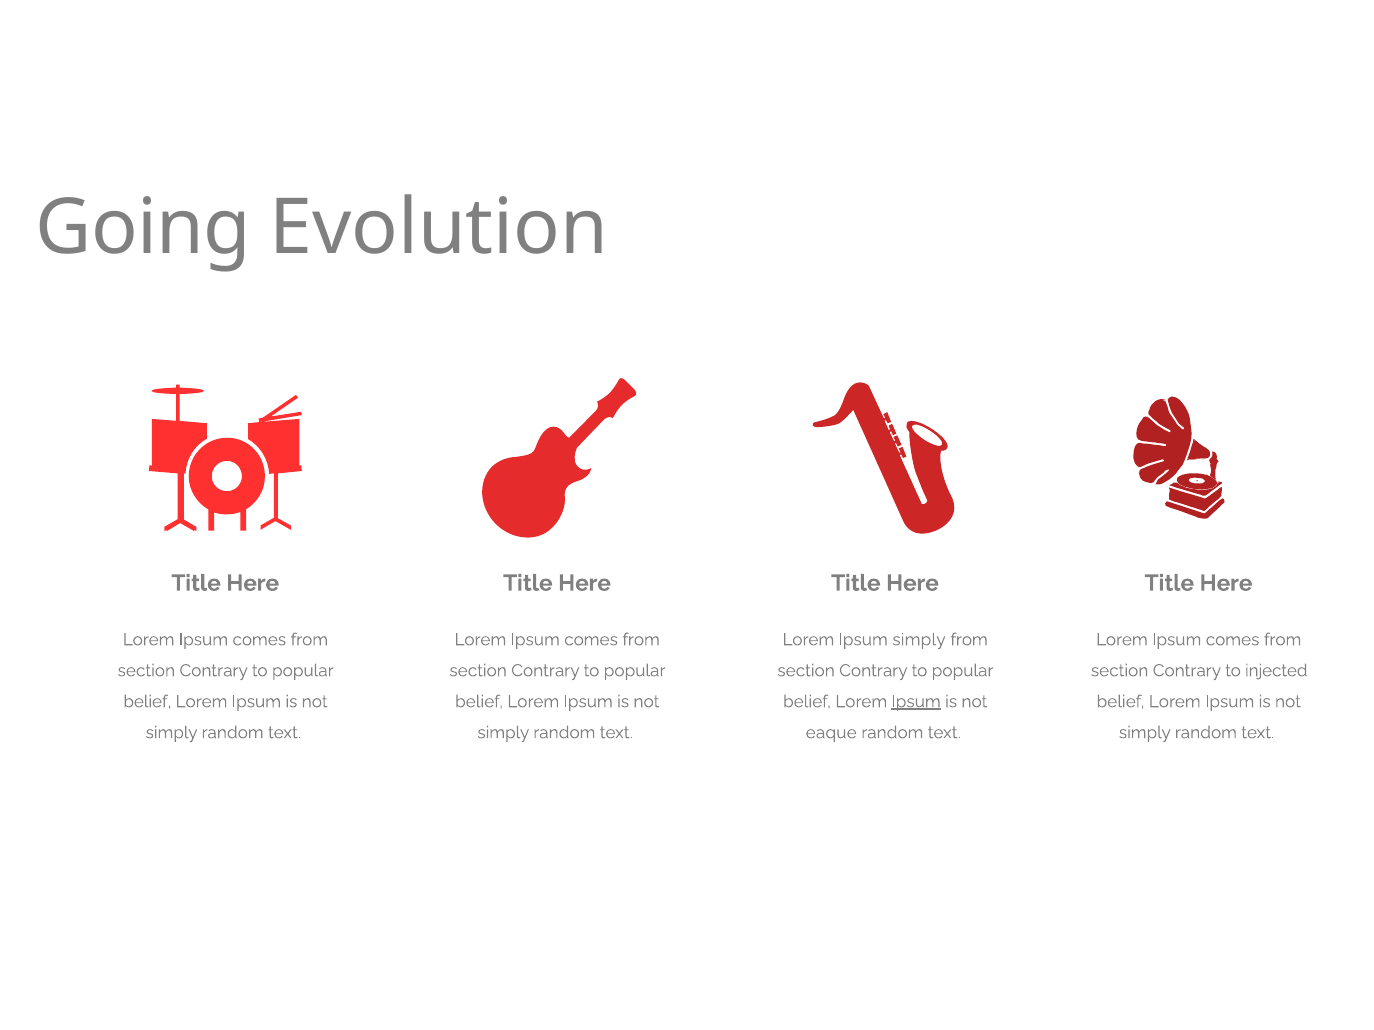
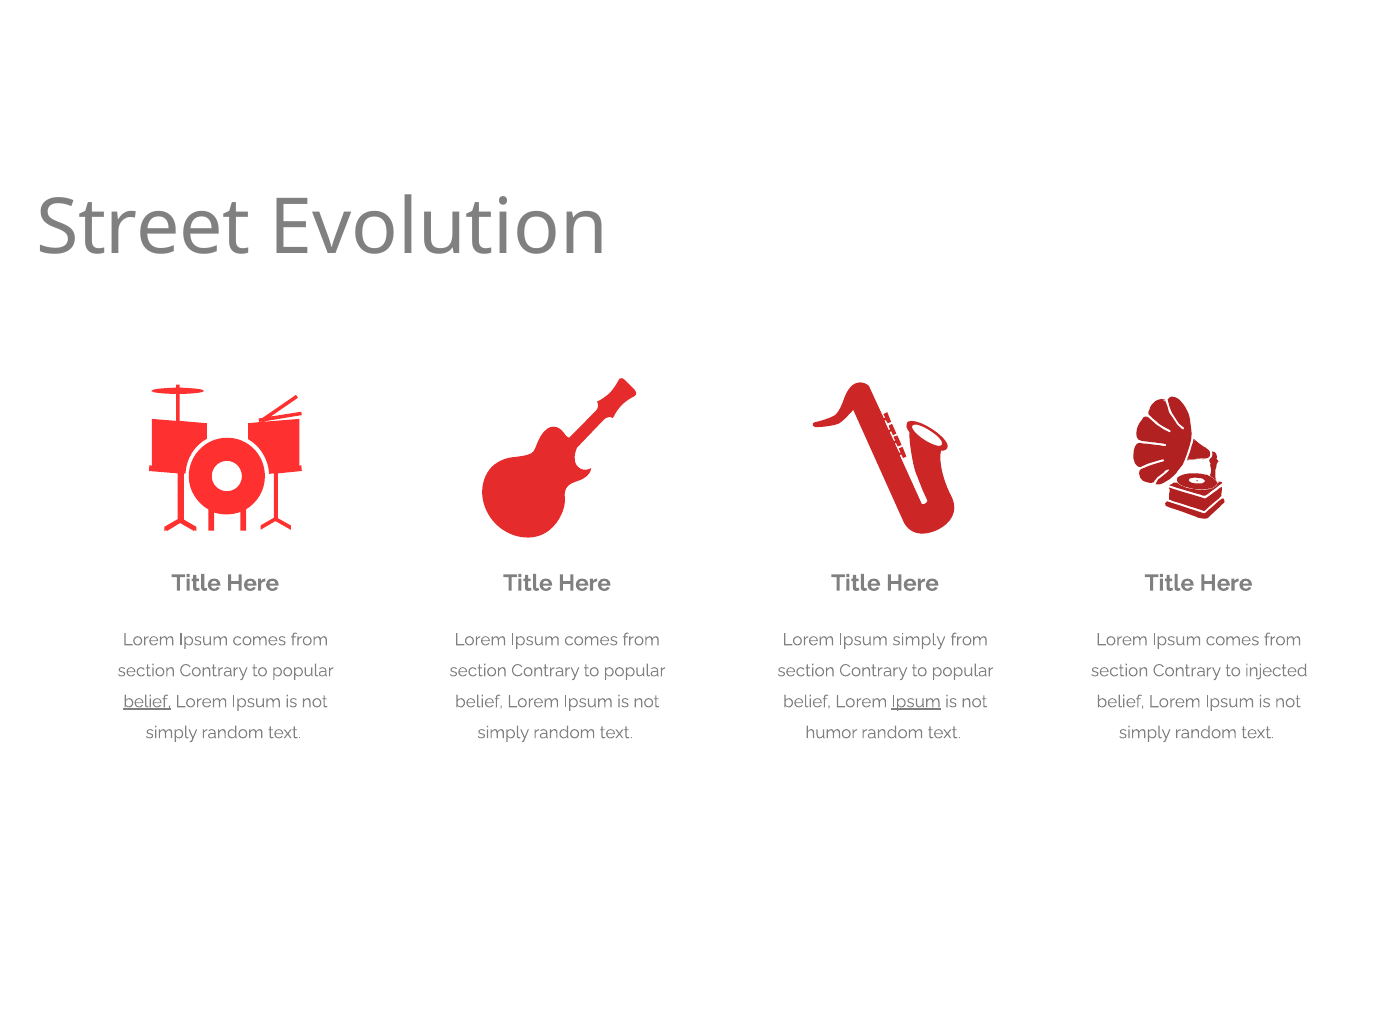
Going: Going -> Street (143, 228)
belief underline: none -> present (147, 702)
eaque: eaque -> humor (831, 733)
